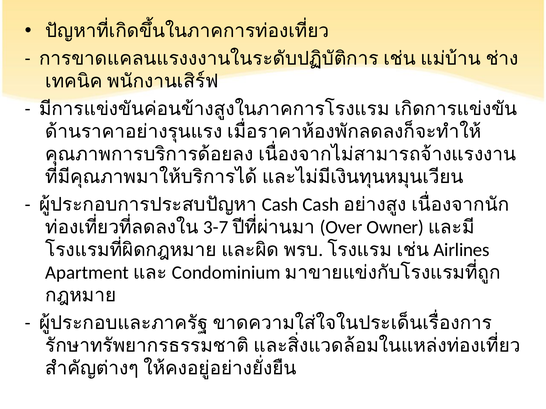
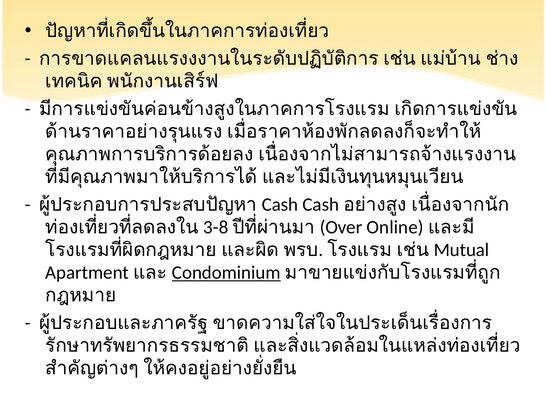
3-7: 3-7 -> 3-8 (216, 228)
Owner: Owner -> Online (395, 228)
Airlines: Airlines -> Mutual (462, 250)
Condominium underline: none -> present (226, 273)
